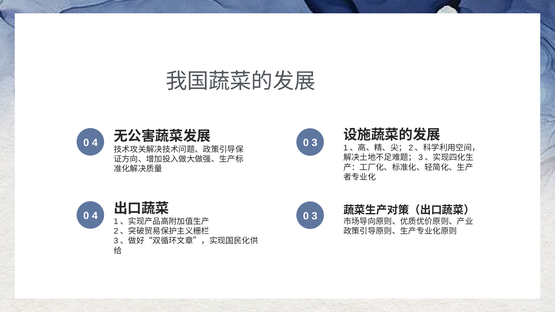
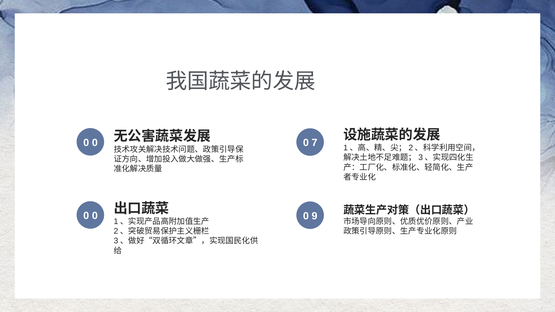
4: 4 -> 0 (95, 143)
3: 3 -> 7 (315, 143)
4: 4 -> 0 (95, 216)
3: 3 -> 9 (315, 216)
